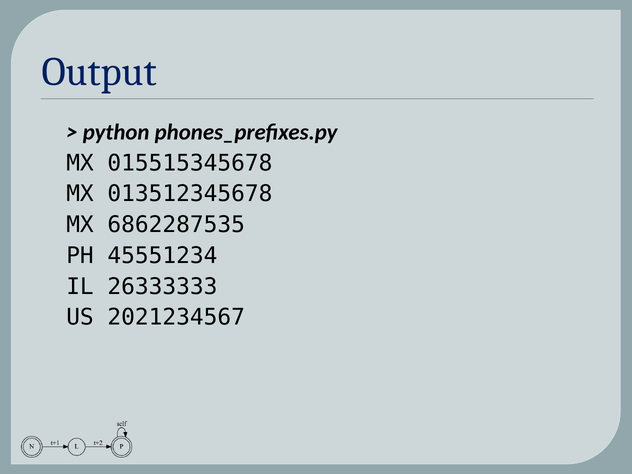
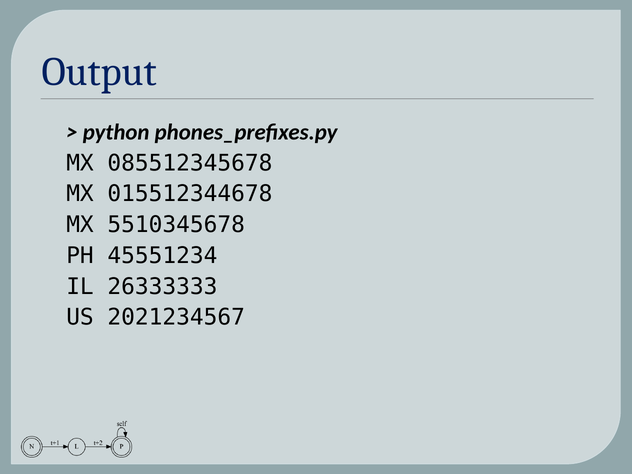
015515345678: 015515345678 -> 085512345678 (190, 163)
013512345678: 013512345678 -> 015512344678 (190, 194)
6862287535: 6862287535 -> 5510345678 (176, 225)
